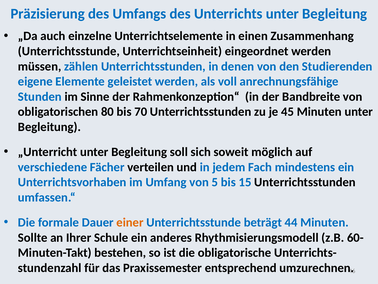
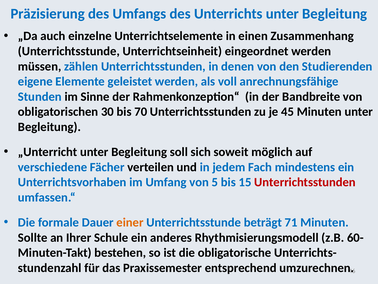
80: 80 -> 30 (107, 112)
Unterrichtsstunden colour: black -> red (305, 182)
44: 44 -> 71 (291, 222)
